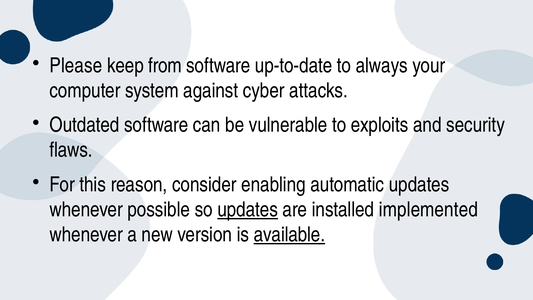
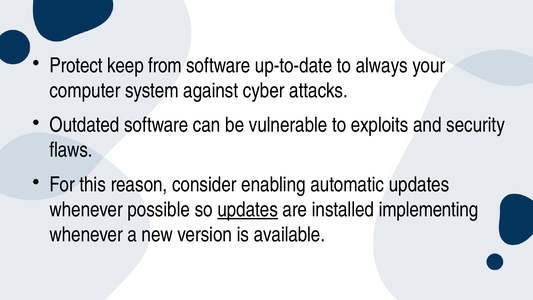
Please: Please -> Protect (76, 66)
implemented: implemented -> implementing (429, 209)
available underline: present -> none (289, 234)
